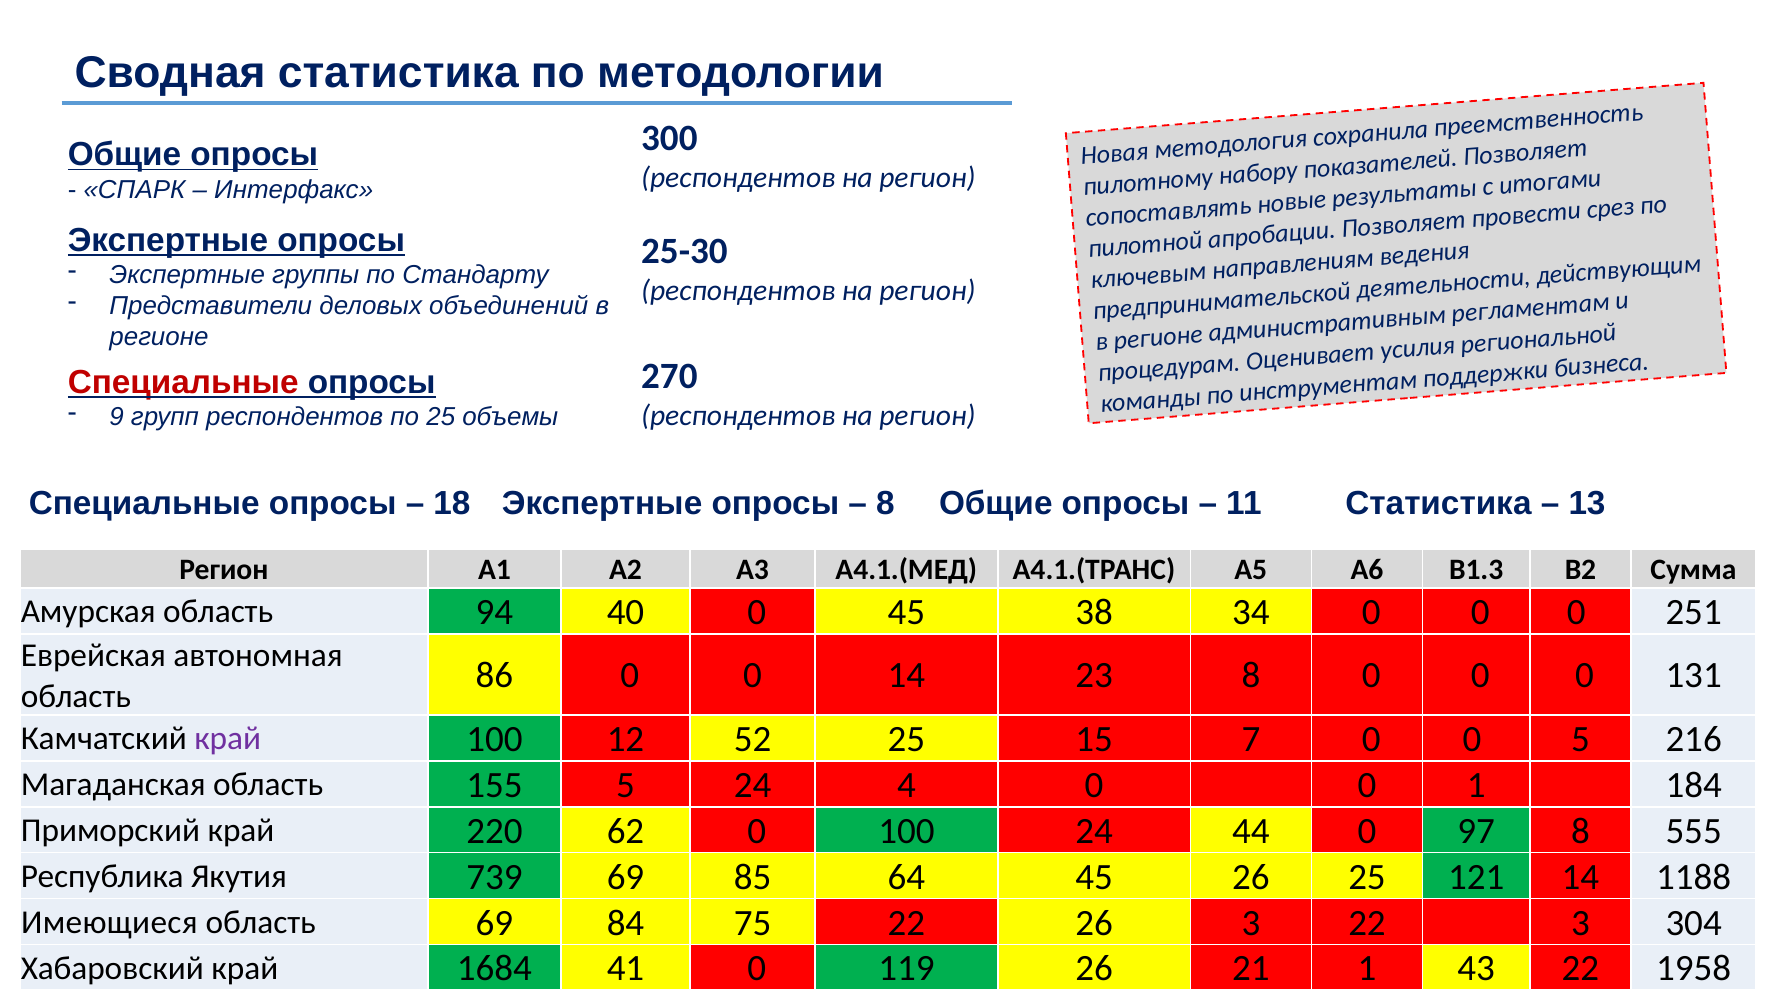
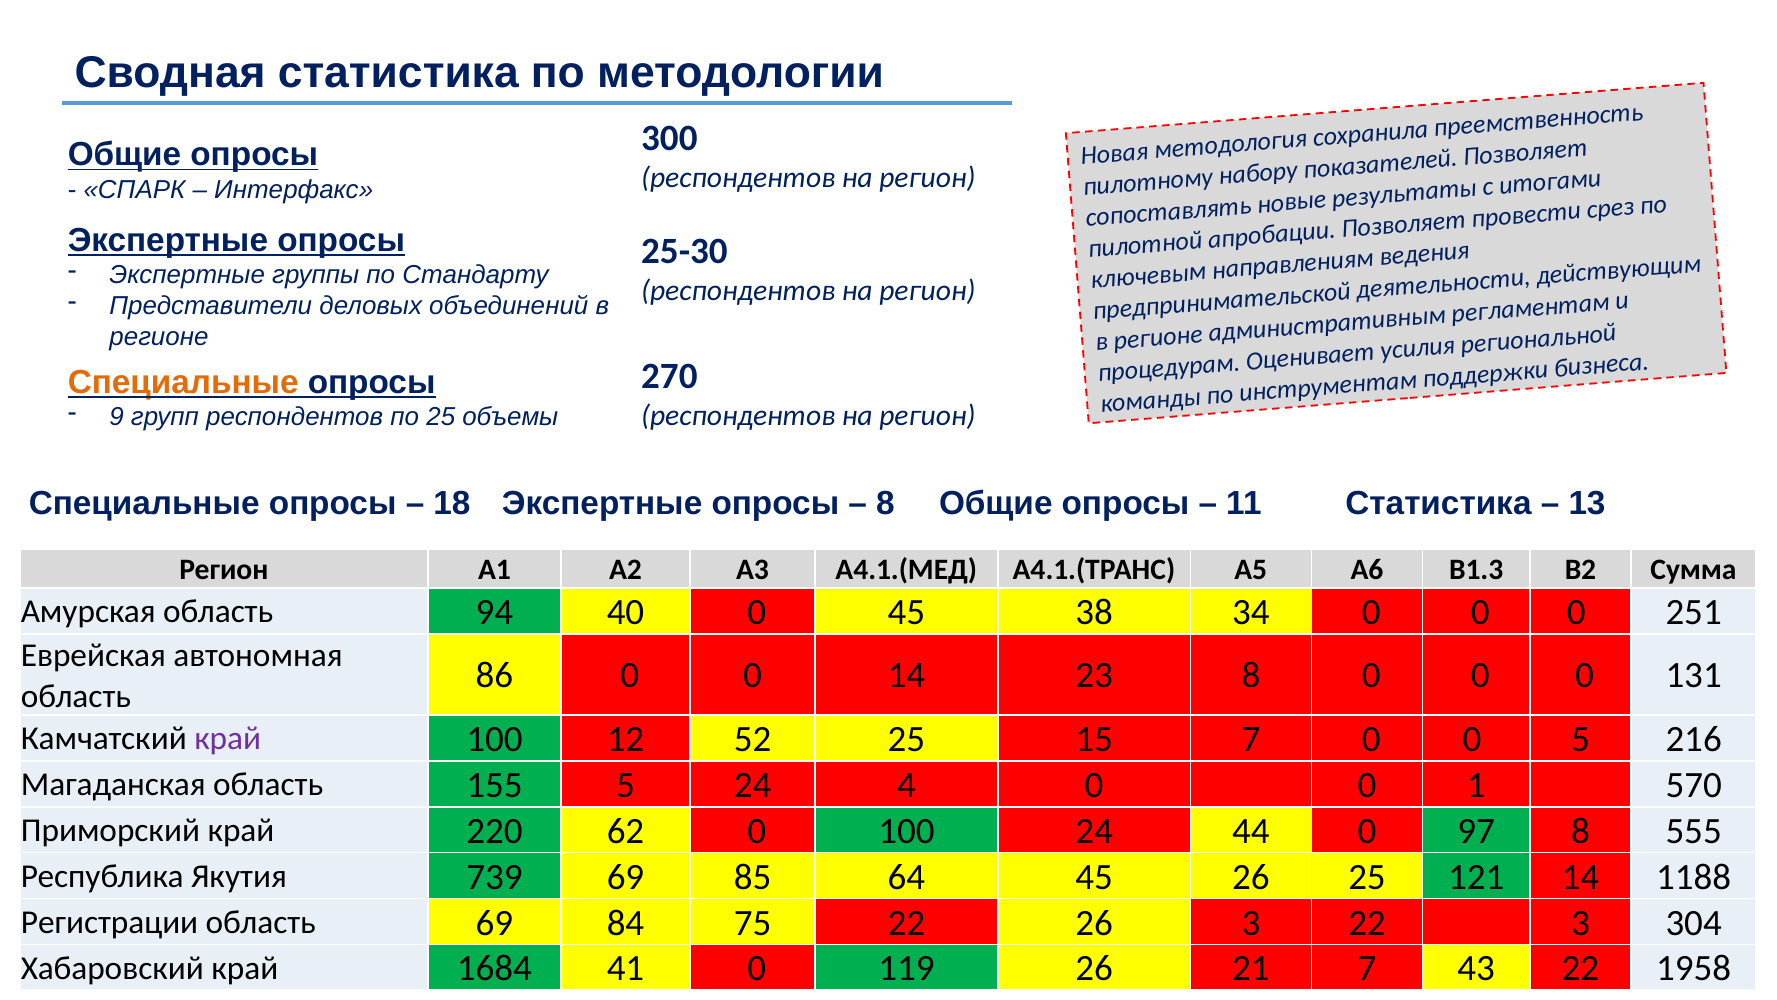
Специальные colour: red -> orange (183, 382)
184: 184 -> 570 (1694, 785)
Имеющиеся: Имеющиеся -> Регистрации (110, 922)
21 1: 1 -> 7 (1367, 968)
